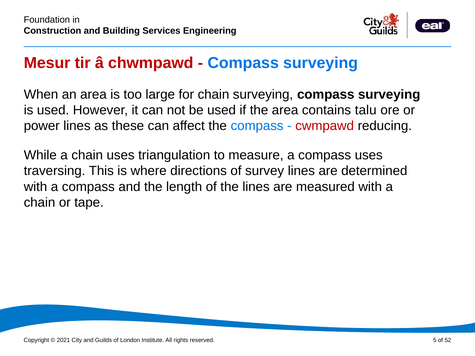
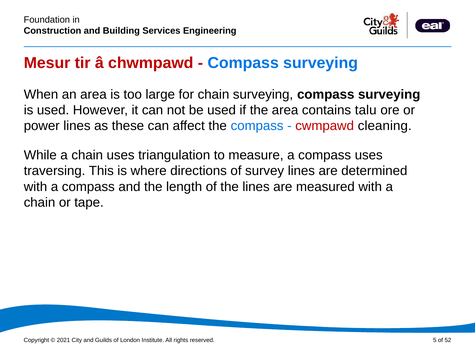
reducing: reducing -> cleaning (385, 126)
